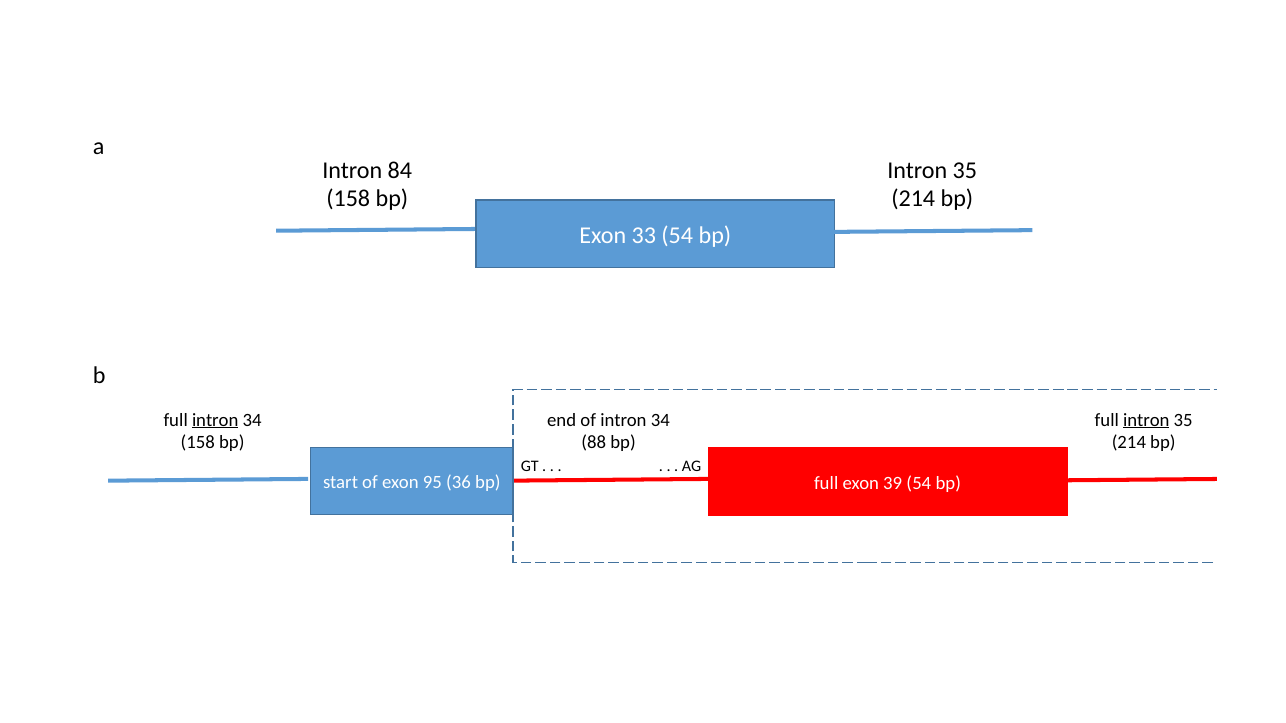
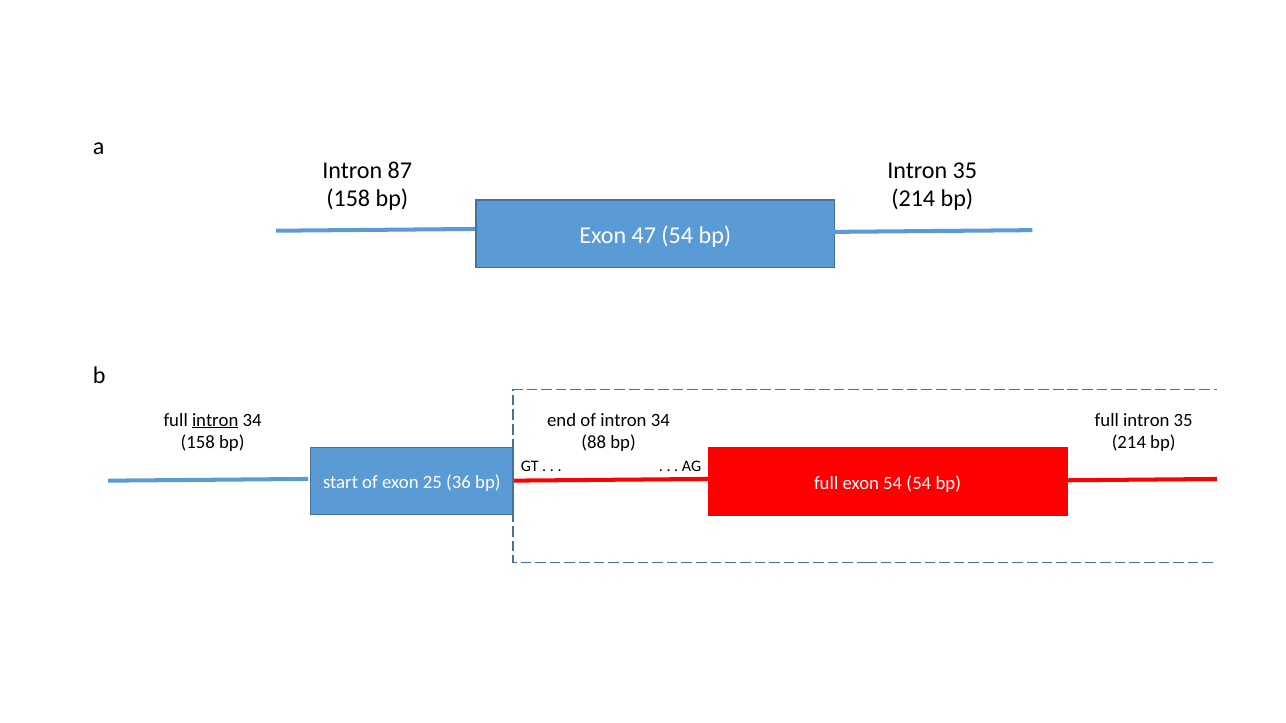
84: 84 -> 87 (400, 170)
33: 33 -> 47 (644, 236)
intron underline: present -> none (1146, 420)
95: 95 -> 25 (432, 483)
exon 39: 39 -> 54 (893, 483)
